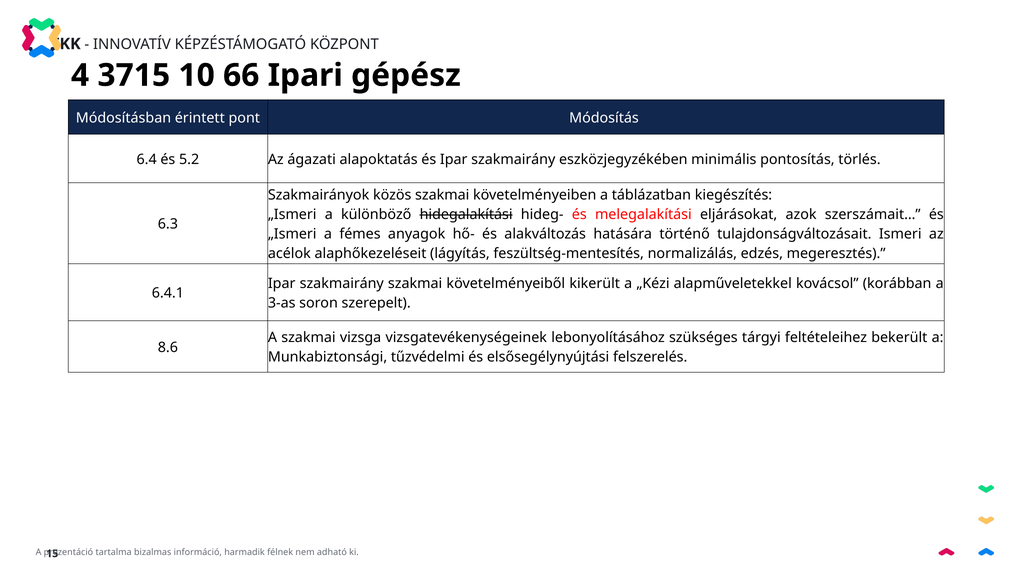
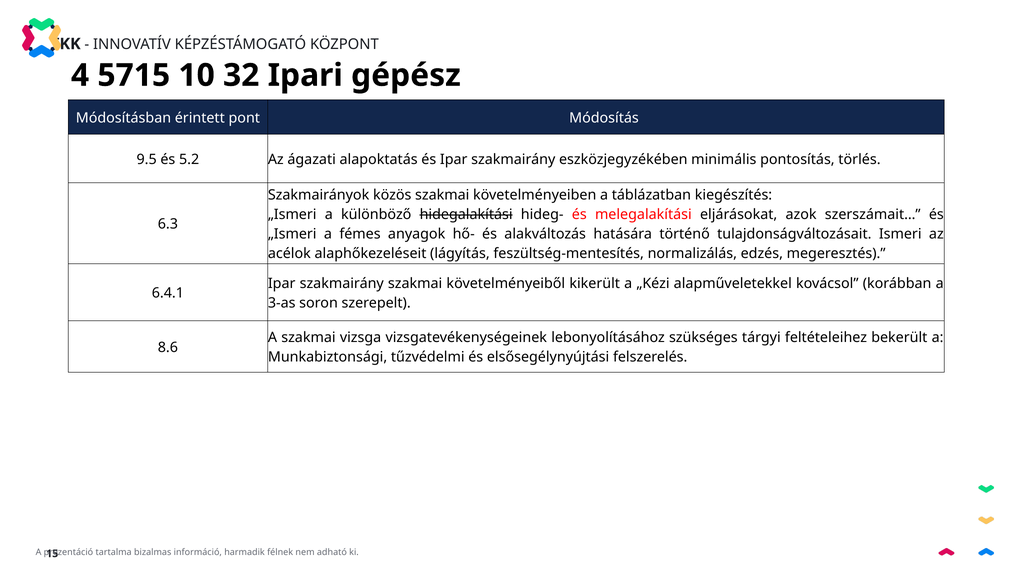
3715: 3715 -> 5715 (134, 75)
66: 66 -> 32 (241, 75)
6.4: 6.4 -> 9.5 (147, 160)
